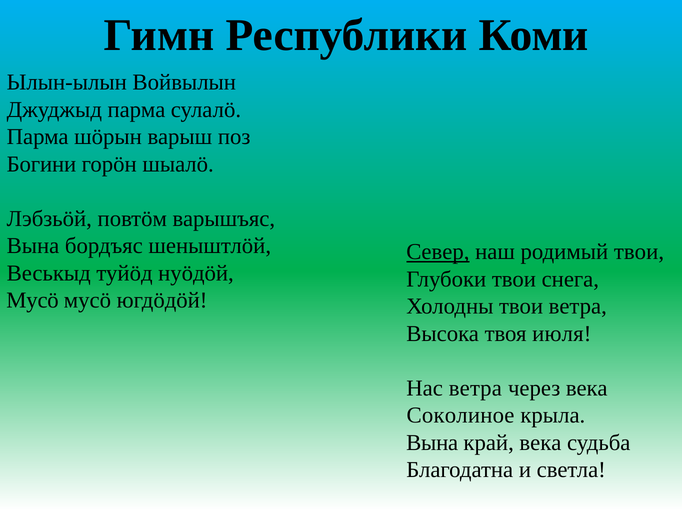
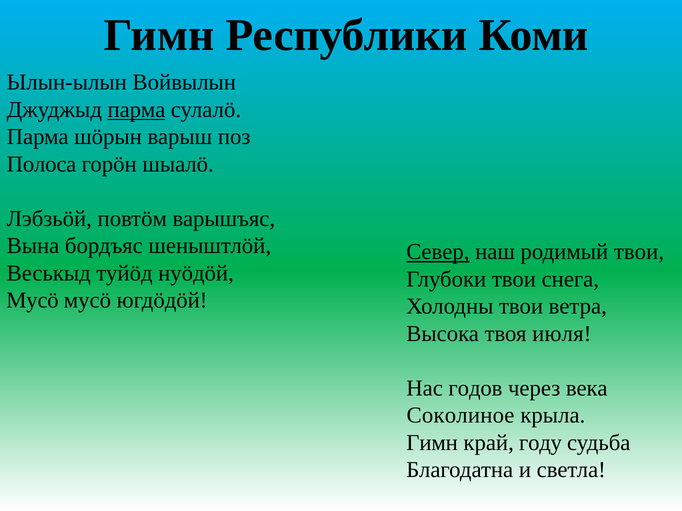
парма underline: none -> present (136, 110)
Богини: Богини -> Полоса (42, 164)
Нас ветра: ветра -> годов (475, 389)
Вына: Вына -> Гимн (432, 443)
край века: века -> году (541, 443)
